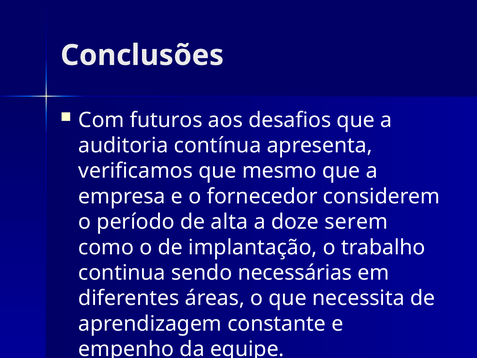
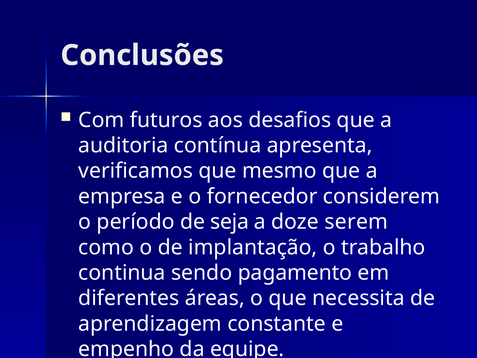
alta: alta -> seja (230, 222)
necessárias: necessárias -> pagamento (295, 273)
